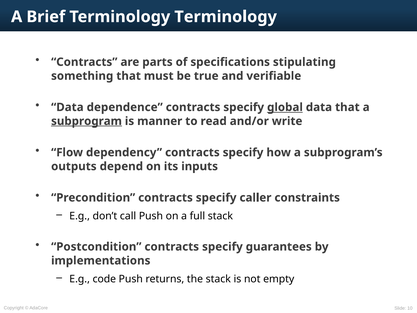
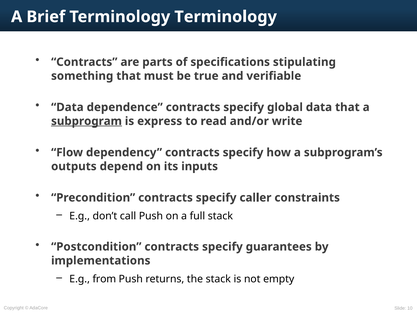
global underline: present -> none (285, 107)
manner: manner -> express (160, 121)
code: code -> from (104, 279)
